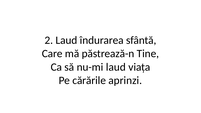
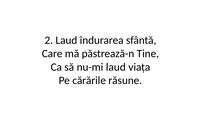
aprinzi: aprinzi -> răsune (125, 80)
